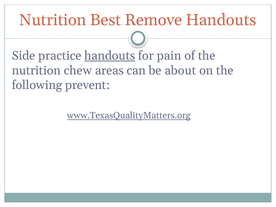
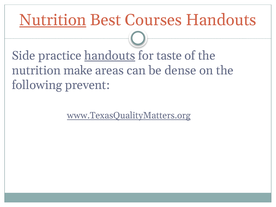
Nutrition underline: none -> present (53, 20)
Remove: Remove -> Courses (153, 20)
pain: pain -> taste (169, 56)
chew: chew -> make (78, 70)
about: about -> dense (180, 70)
